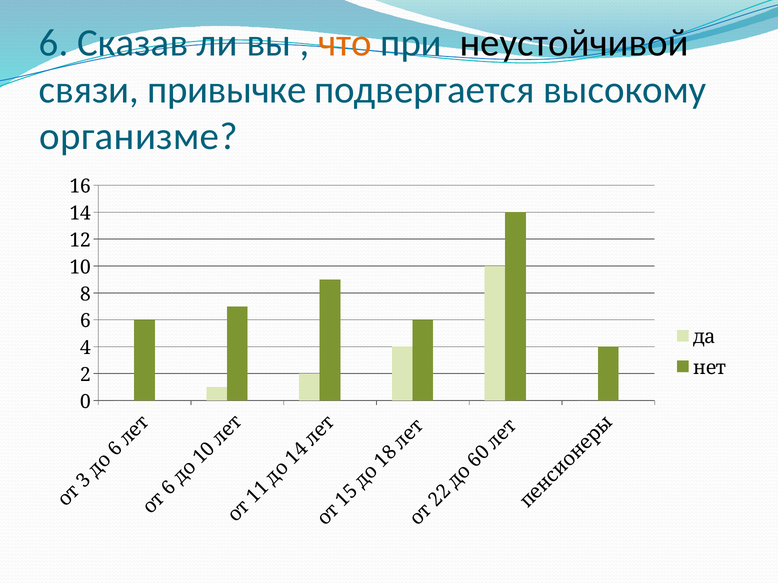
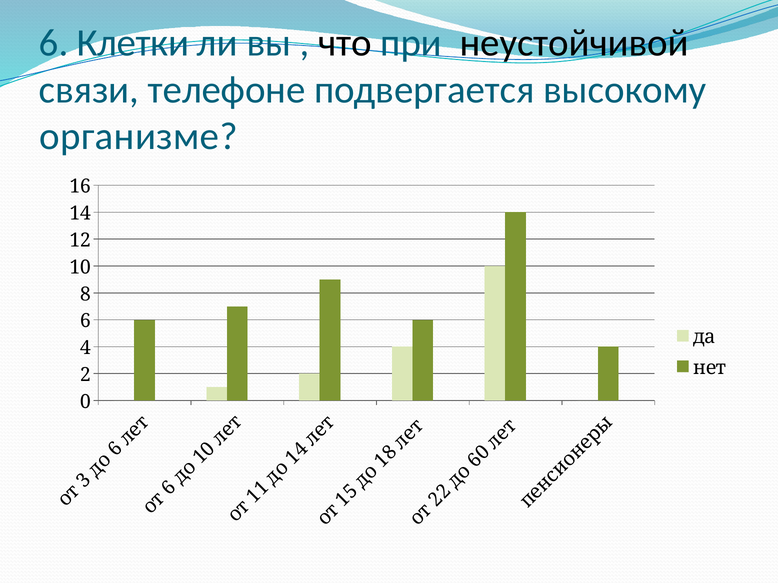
Сказав: Сказав -> Клетки (133, 43)
что colour: orange -> black (345, 43)
привычке: привычке -> телефоне (227, 90)
